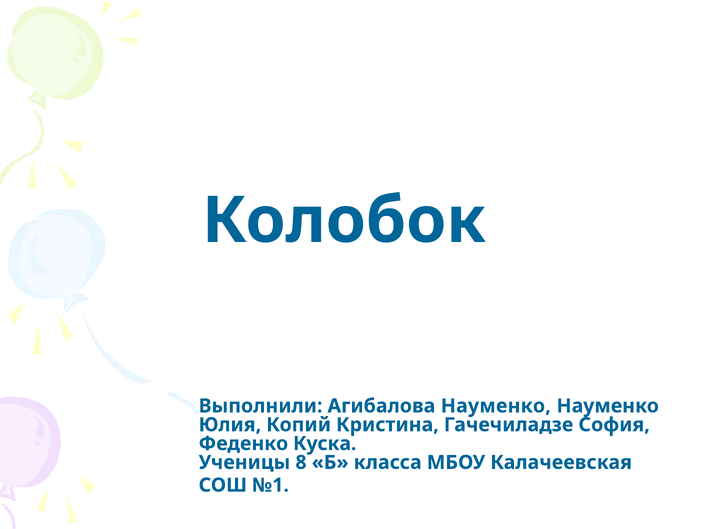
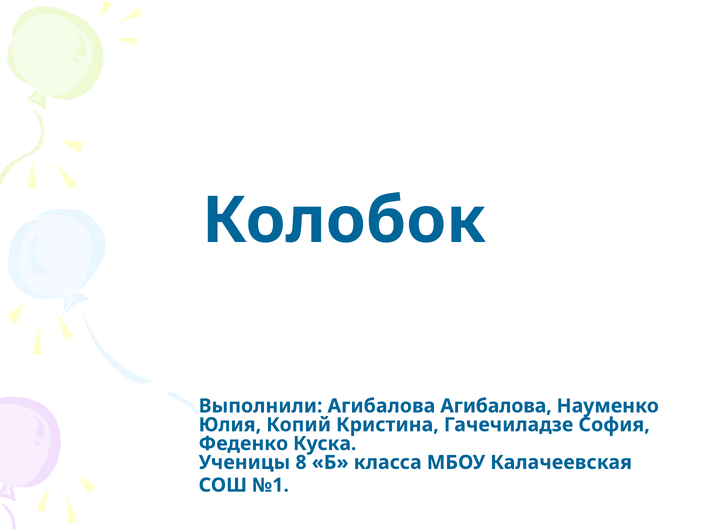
Агибалова Науменко: Науменко -> Агибалова (496, 406)
